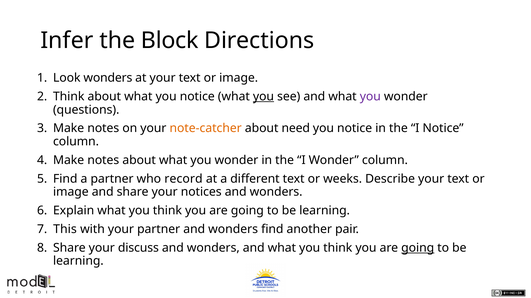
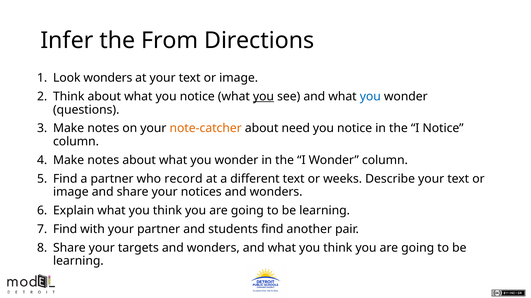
Block: Block -> From (170, 41)
you colour: purple -> blue (370, 97)
This: This -> Find (65, 230)
partner and wonders: wonders -> students (233, 230)
discuss: discuss -> targets (138, 248)
going underline: present -> none (418, 248)
